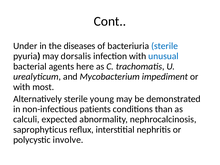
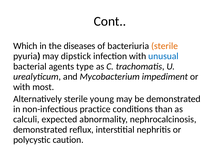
Under: Under -> Which (25, 46)
sterile colour: blue -> orange (165, 46)
dorsalis: dorsalis -> dipstick (76, 56)
here: here -> type (85, 66)
patients: patients -> practice (95, 109)
saprophyticus: saprophyticus -> demonstrated (40, 130)
involve: involve -> caution (68, 140)
